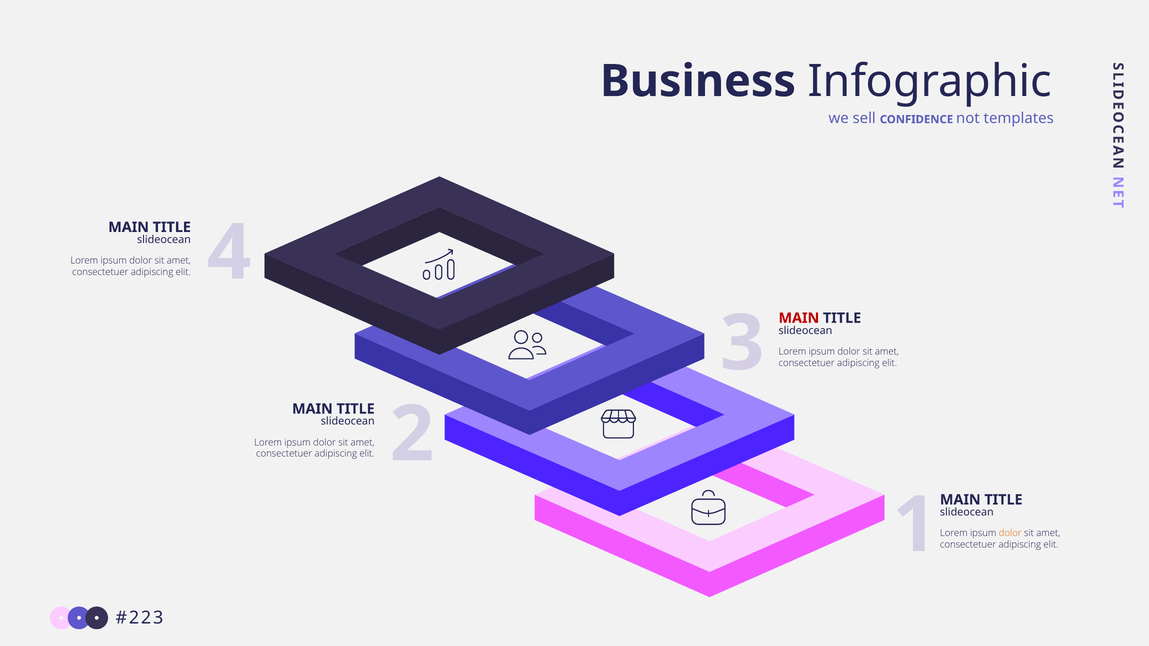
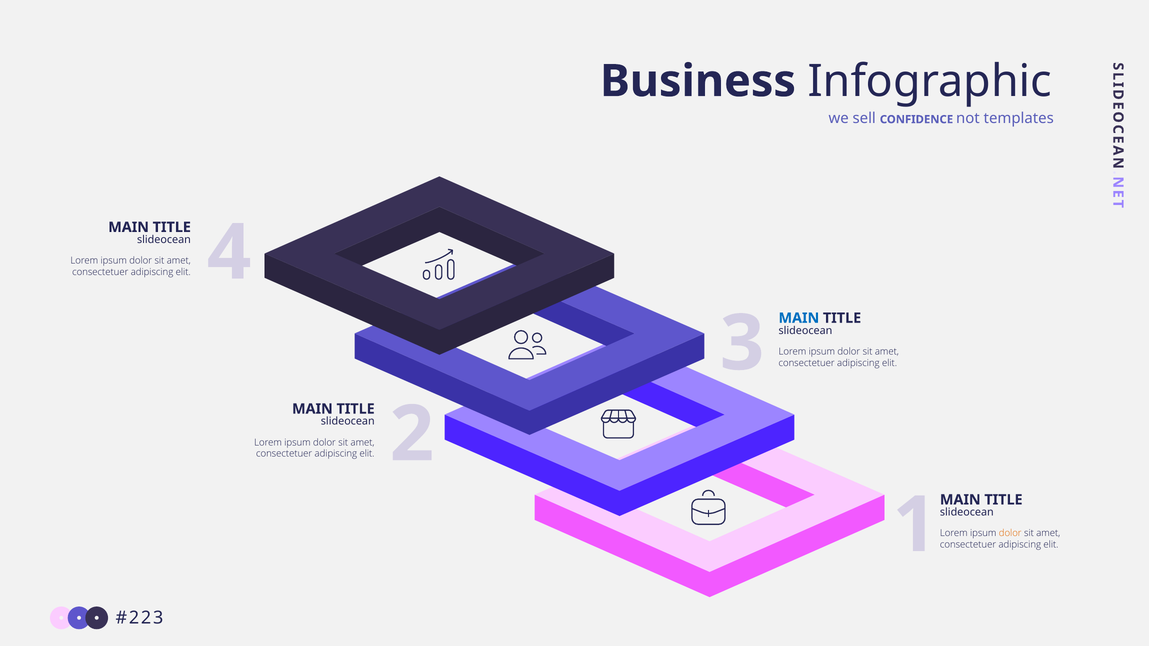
MAIN colour: red -> blue (799, 318)
